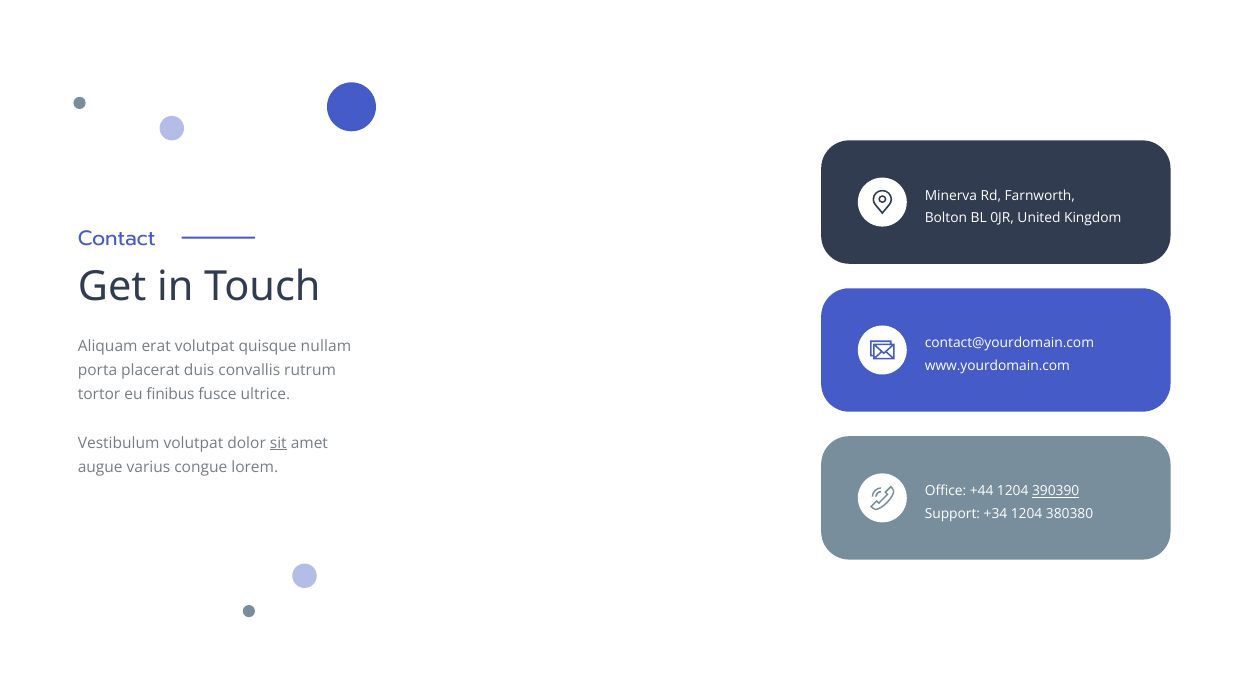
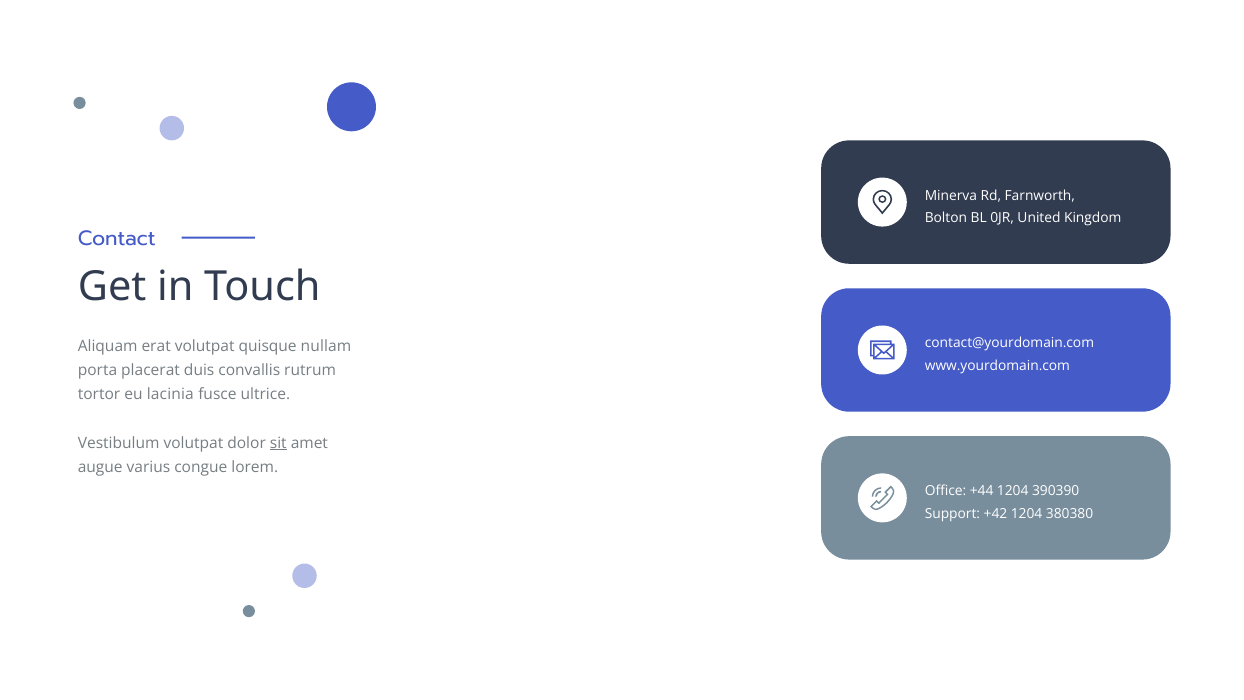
finibus: finibus -> lacinia (170, 394)
390390 underline: present -> none (1056, 491)
+34: +34 -> +42 (996, 514)
